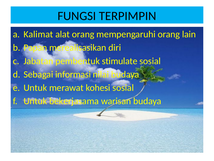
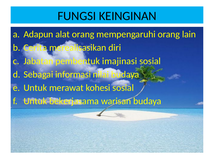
TERPIMPIN: TERPIMPIN -> KEINGINAN (128, 16)
Kalimat: Kalimat -> Adapun (38, 34)
Papan: Papan -> Cerita (35, 48)
stimulate: stimulate -> imajinasi (120, 61)
